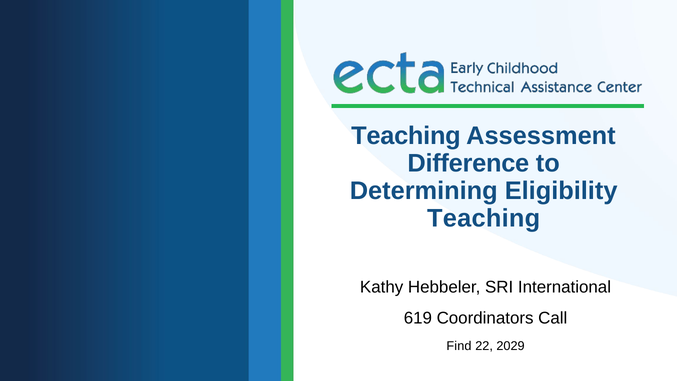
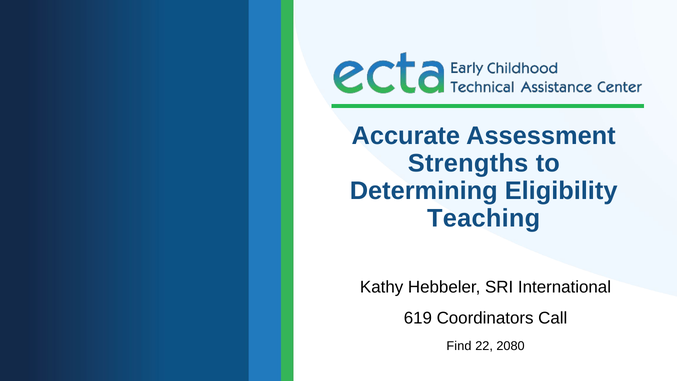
Teaching: Teaching -> Accurate (406, 136)
Difference: Difference -> Strengths (468, 163)
2029: 2029 -> 2080 (511, 346)
